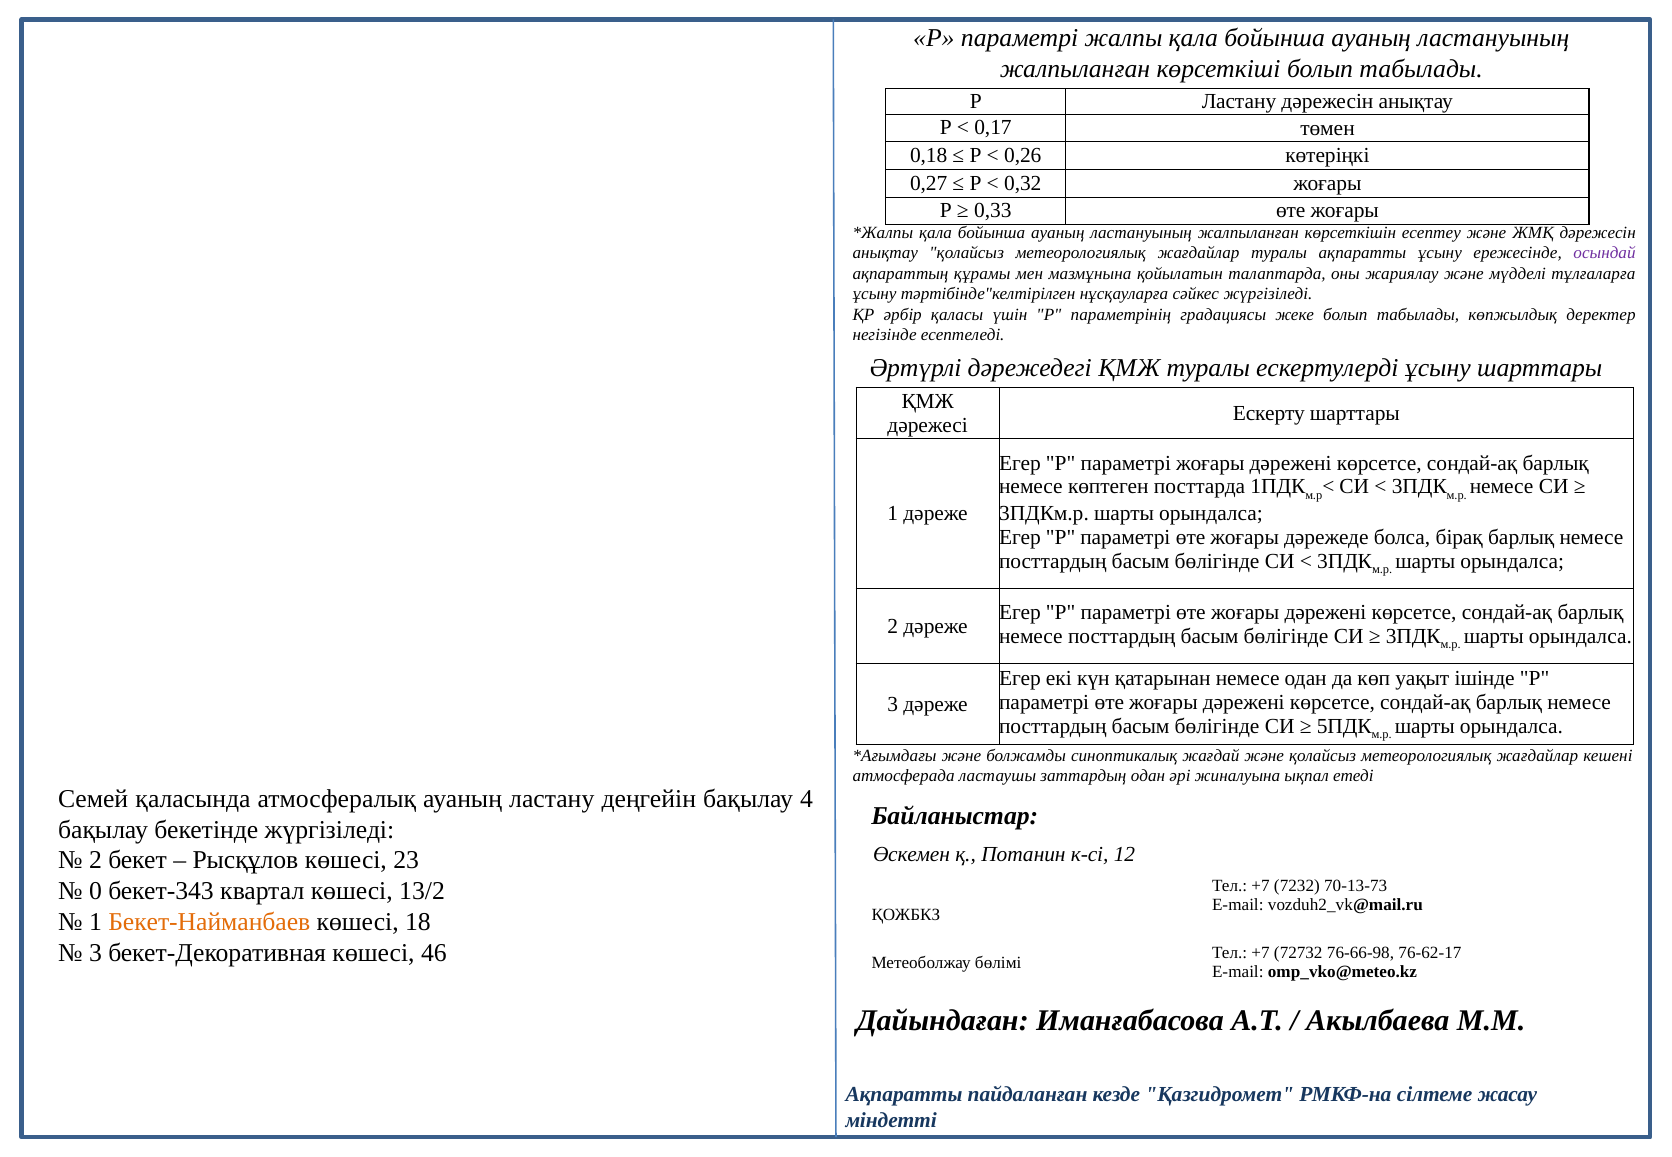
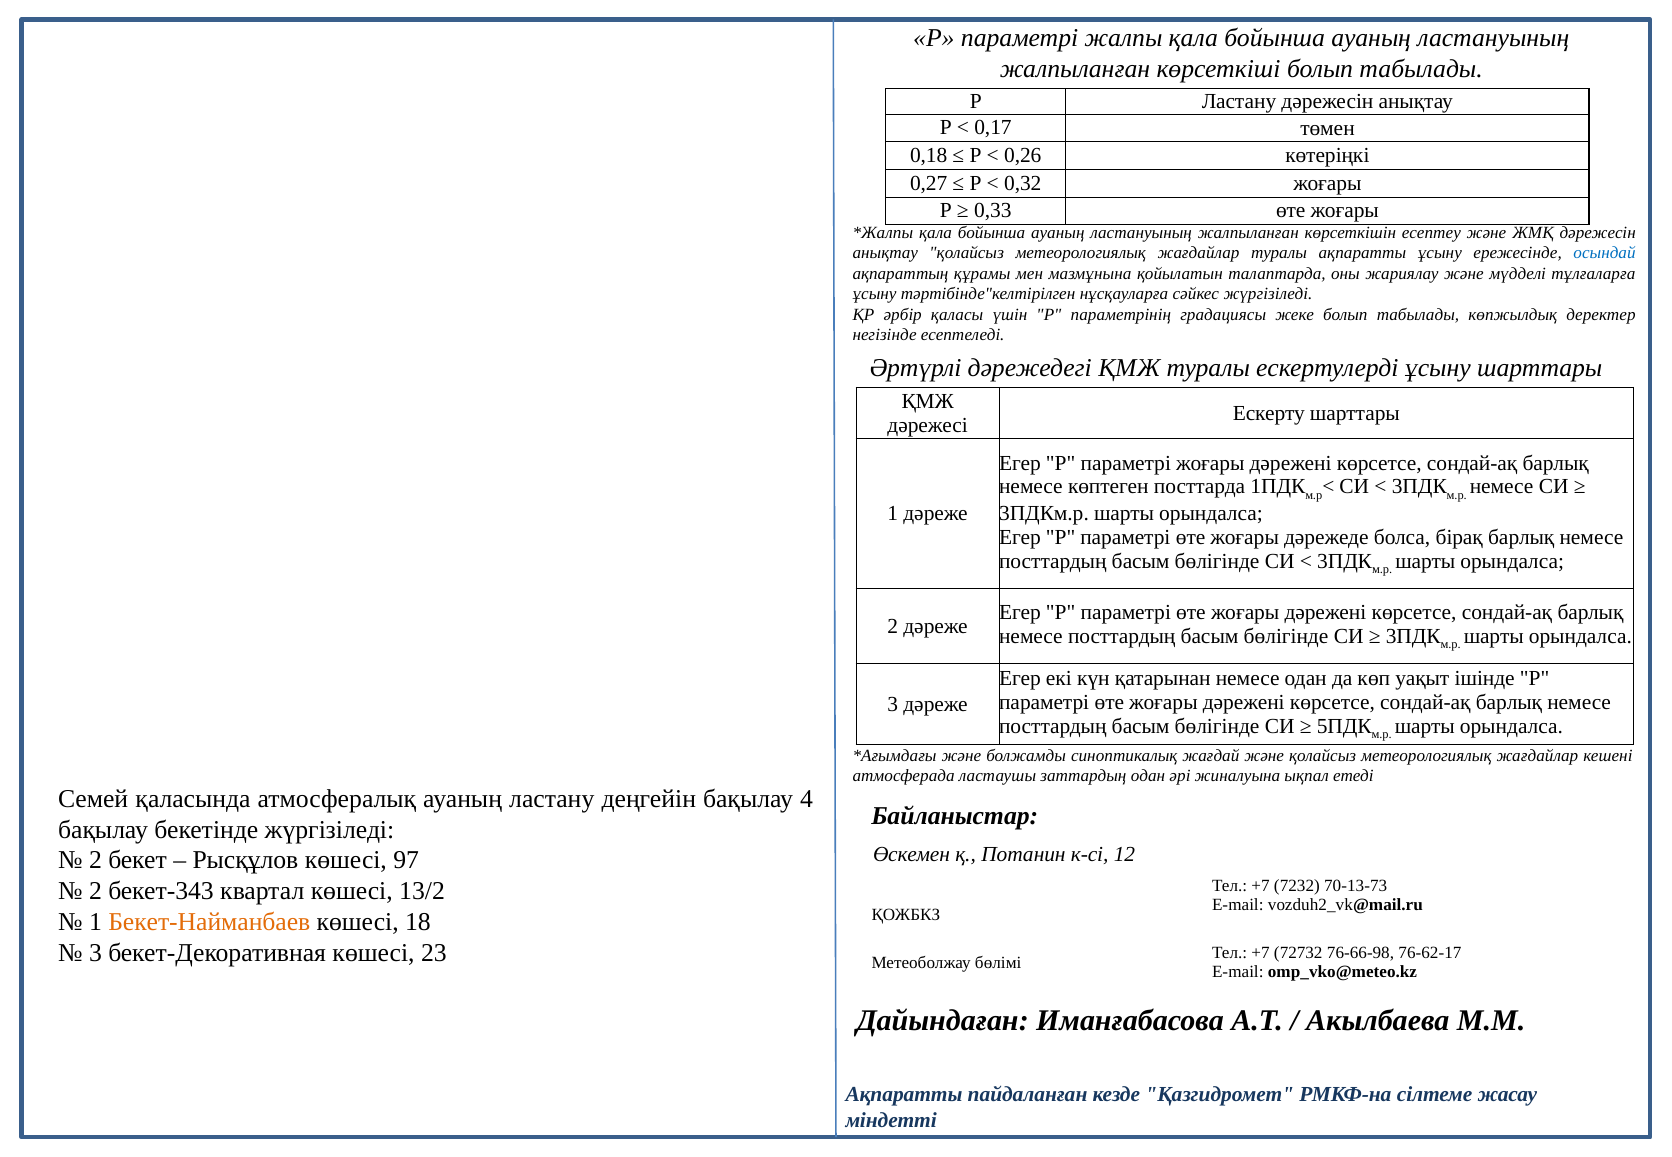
осындай colour: purple -> blue (1605, 253)
23: 23 -> 97 (406, 861)
0: 0 -> 2 (95, 892)
46: 46 -> 23 (434, 953)
